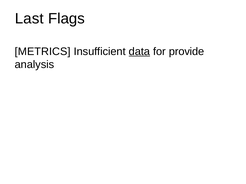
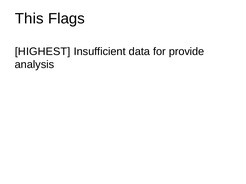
Last: Last -> This (29, 19)
METRICS: METRICS -> HIGHEST (43, 52)
data underline: present -> none (139, 52)
